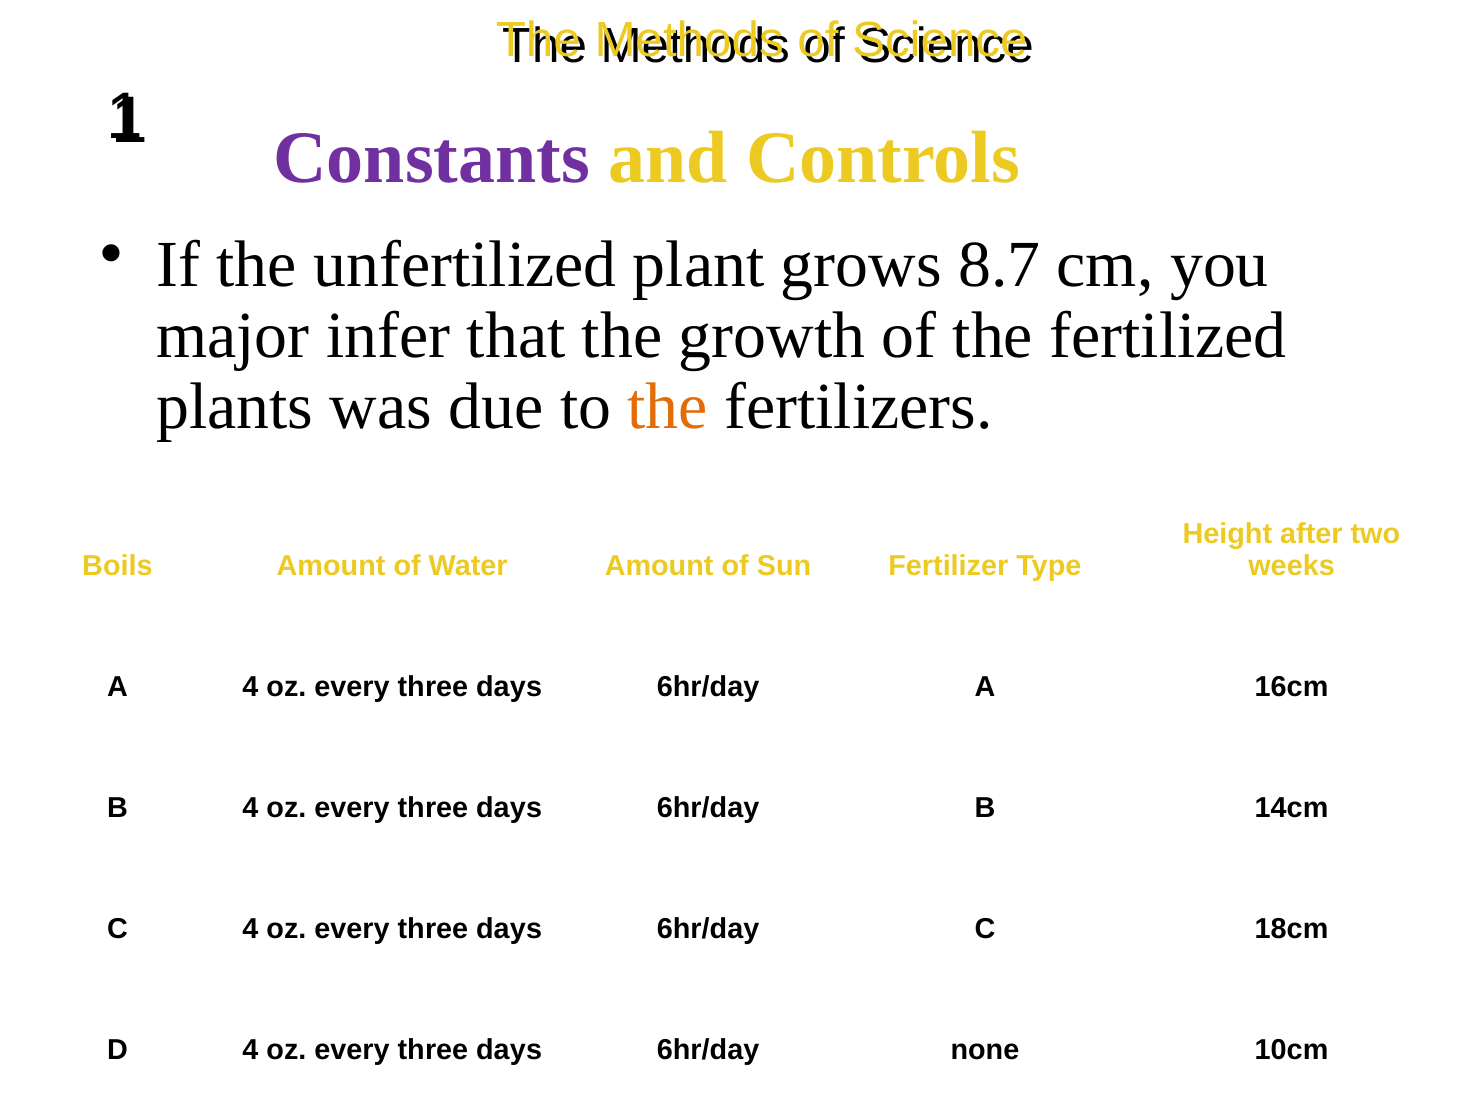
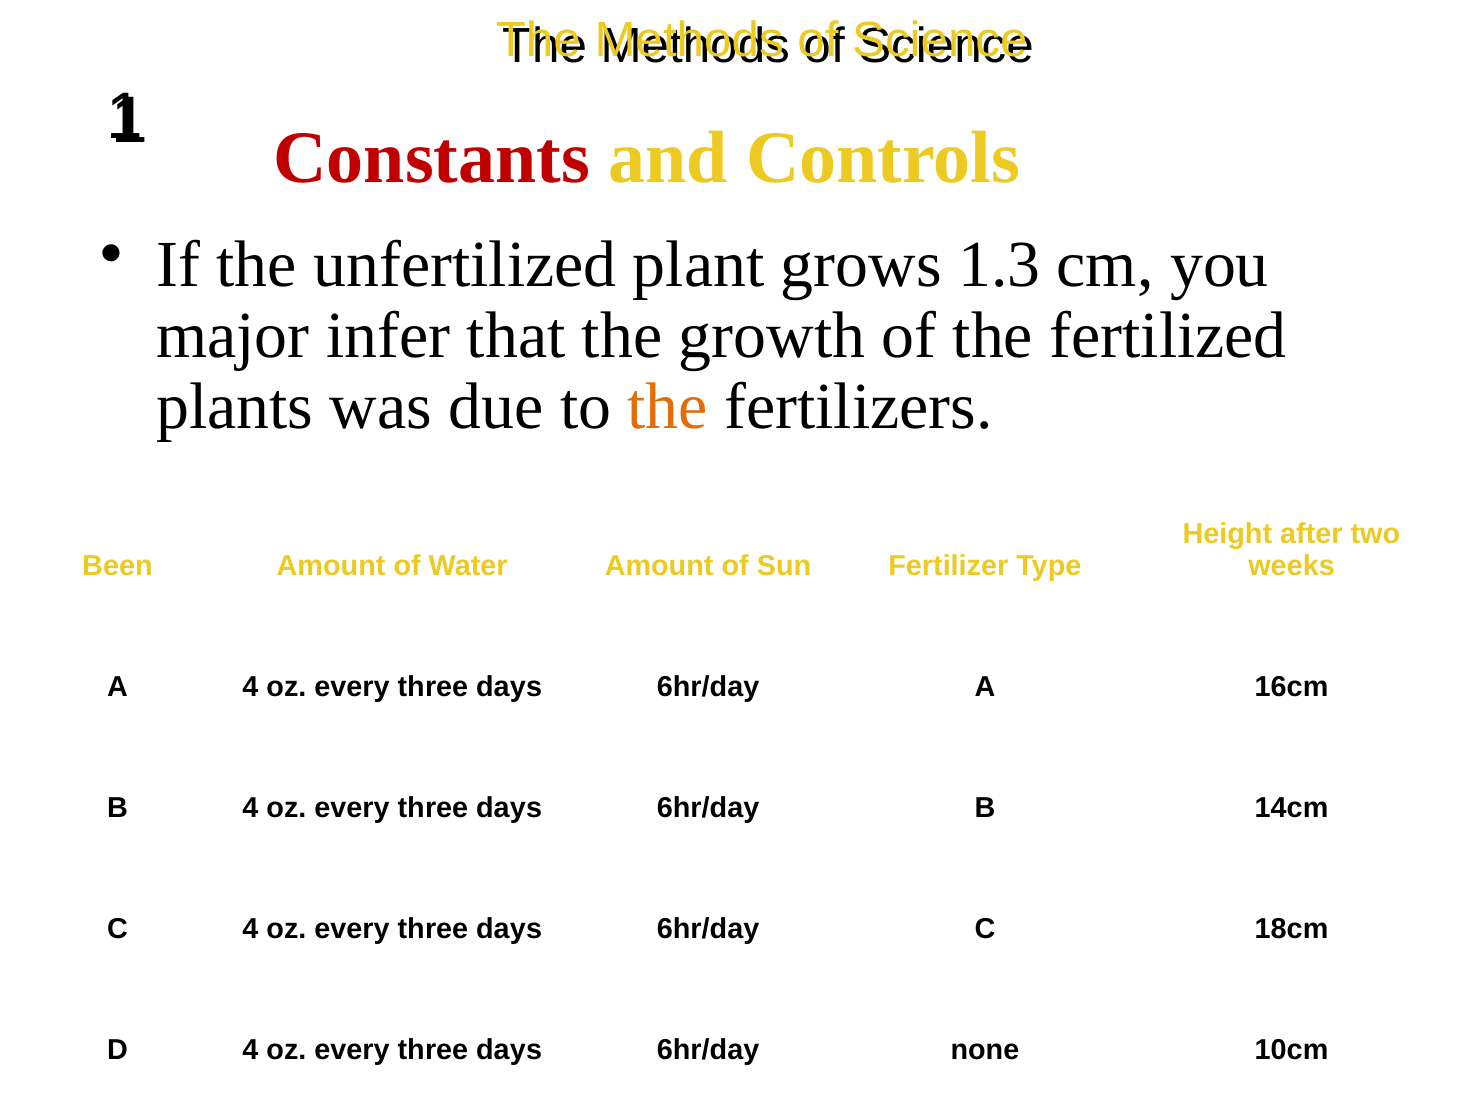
Constants colour: purple -> red (432, 158)
8.7: 8.7 -> 1.3 (999, 264)
Boils: Boils -> Been (117, 566)
